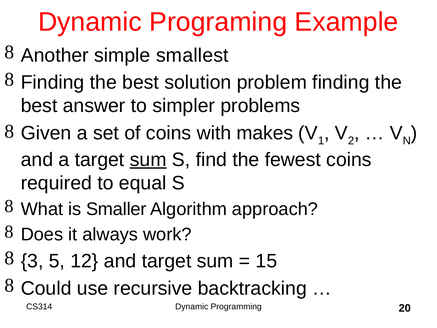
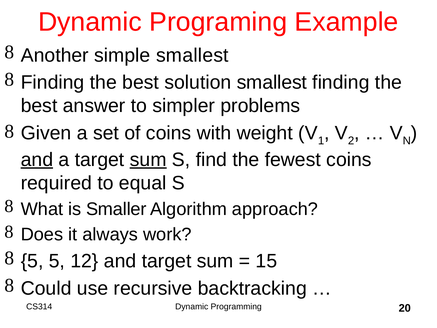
solution problem: problem -> smallest (272, 82)
makes: makes -> weight (265, 133)
and underline: none -> present (37, 159)
3: 3 -> 5 (32, 261)
